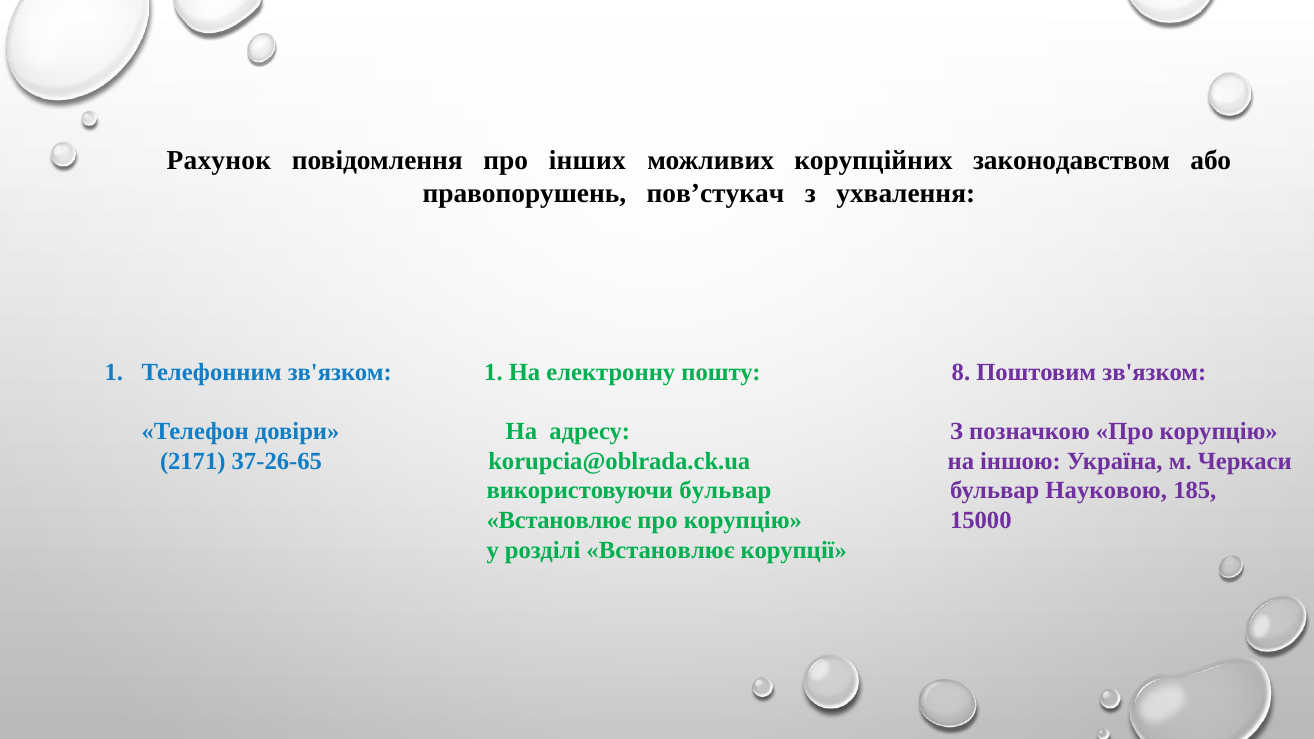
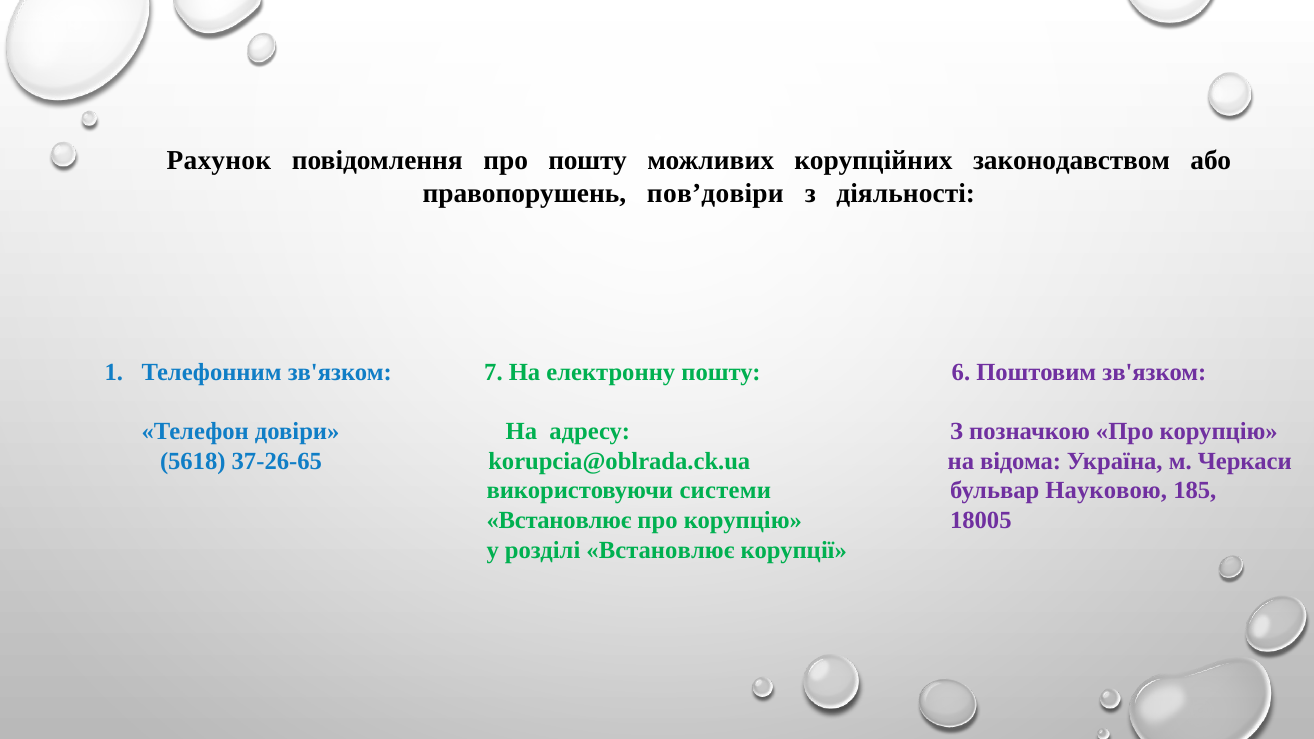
про інших: інших -> пошту (588, 161)
пов’стукач: пов’стукач -> пов’довіри (715, 194)
ухвалення: ухвалення -> діяльності (906, 194)
зв'язком 1: 1 -> 7 (493, 373)
8: 8 -> 6 (961, 373)
2171: 2171 -> 5618 (193, 461)
іншою: іншою -> відома (1021, 461)
використовуючи бульвар: бульвар -> системи (725, 491)
15000: 15000 -> 18005 (981, 521)
